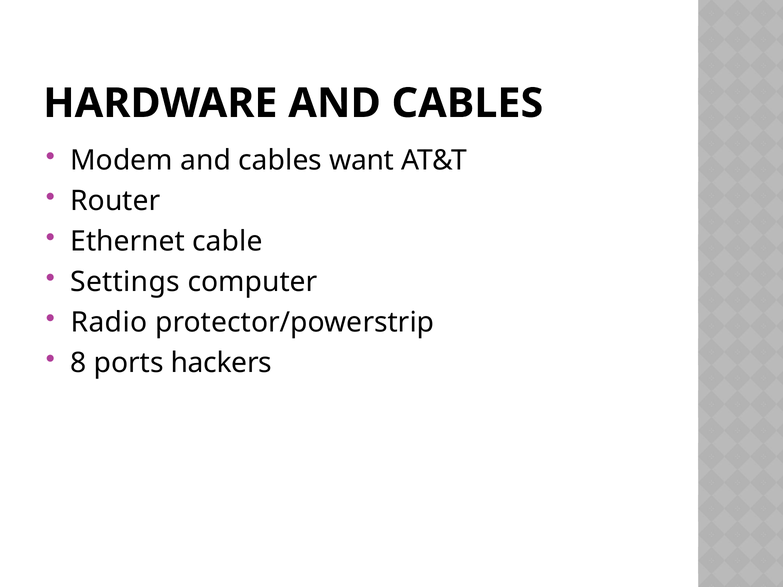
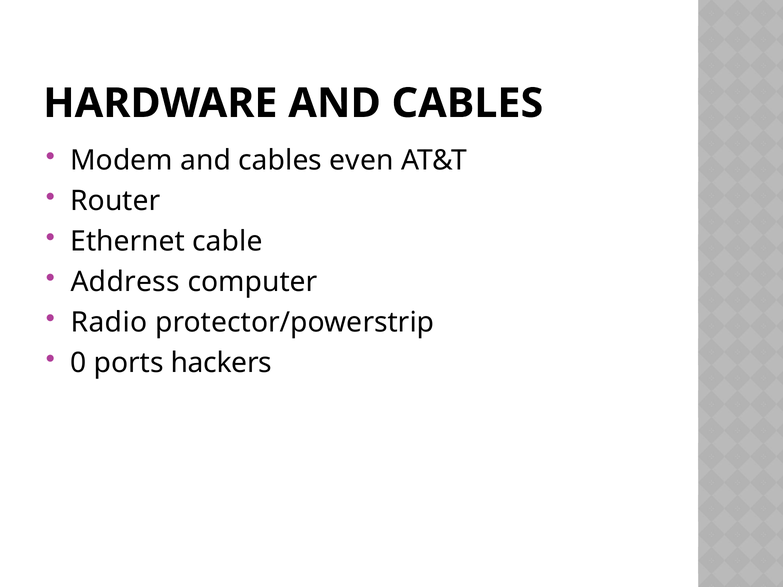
want: want -> even (361, 161)
Settings: Settings -> Address (125, 282)
8: 8 -> 0 (78, 363)
